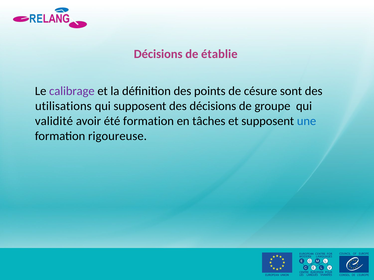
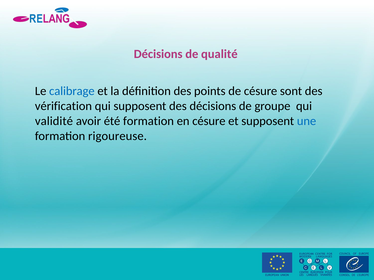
établie: établie -> qualité (219, 54)
calibrage colour: purple -> blue (72, 91)
utilisations: utilisations -> vérification (63, 106)
en tâches: tâches -> césure (209, 121)
